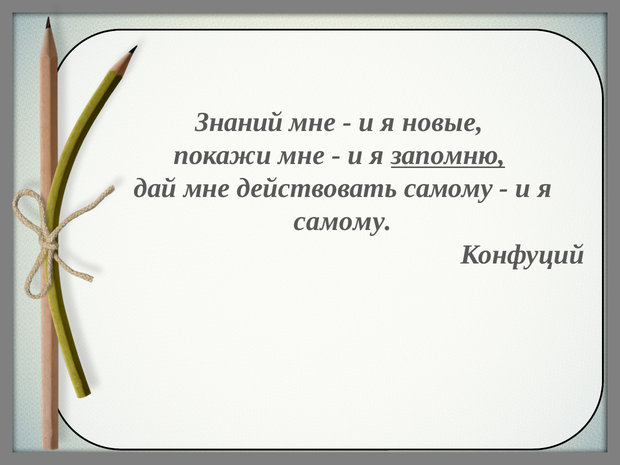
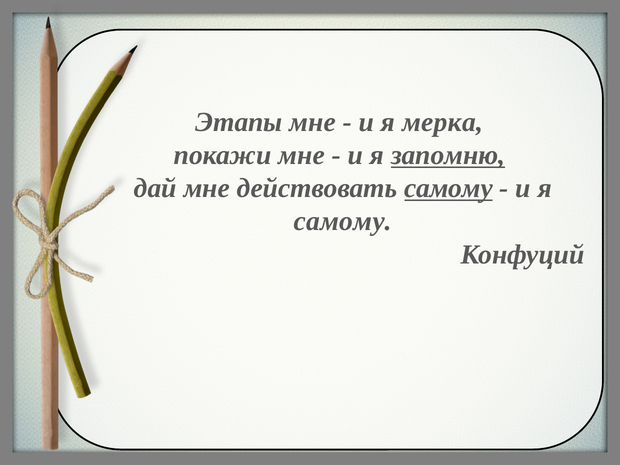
Знаний: Знаний -> Этапы (239, 122)
новые: новые -> мерка (443, 122)
самому underline: none -> present (449, 188)
